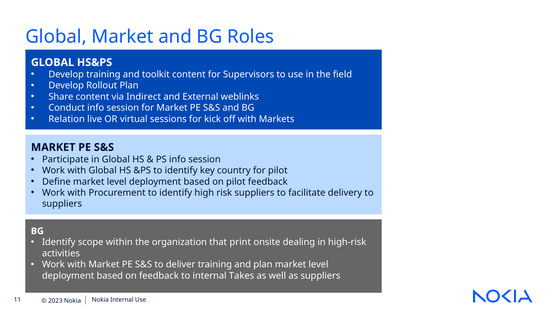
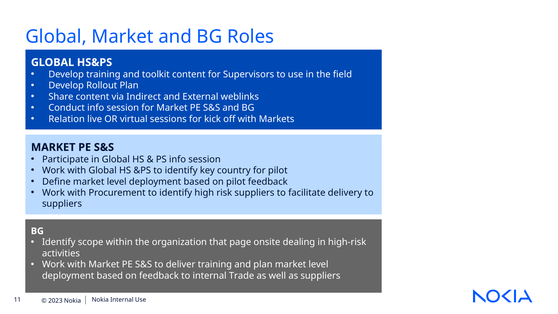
print: print -> page (240, 242)
Takes: Takes -> Trade (242, 276)
